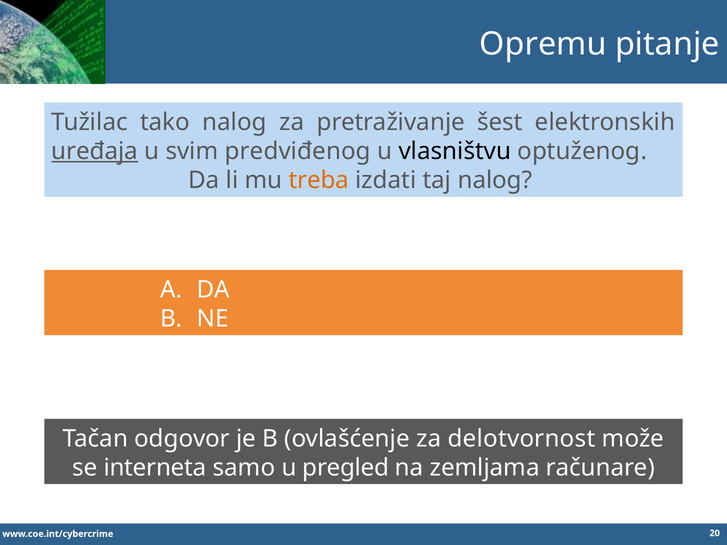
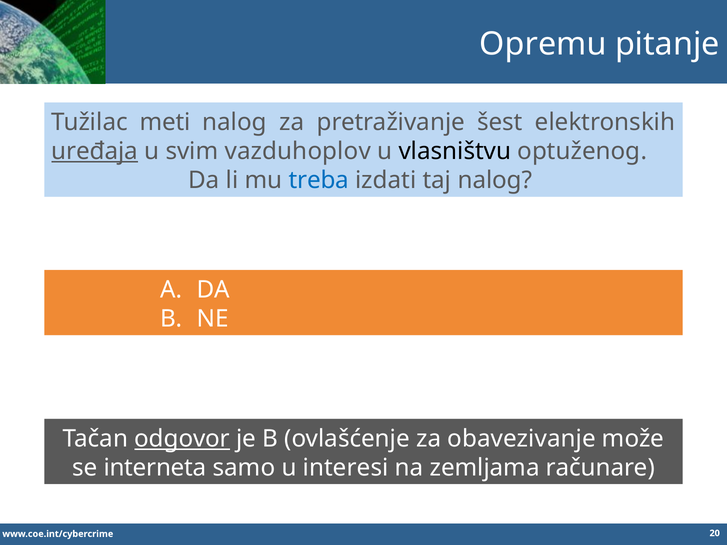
tako: tako -> meti (165, 122)
predviđenog: predviđenog -> vazduhoplov (298, 151)
treba colour: orange -> blue (319, 180)
odgovor underline: none -> present (182, 439)
delotvornost: delotvornost -> obavezivanje (522, 439)
pregled: pregled -> interesi (346, 468)
